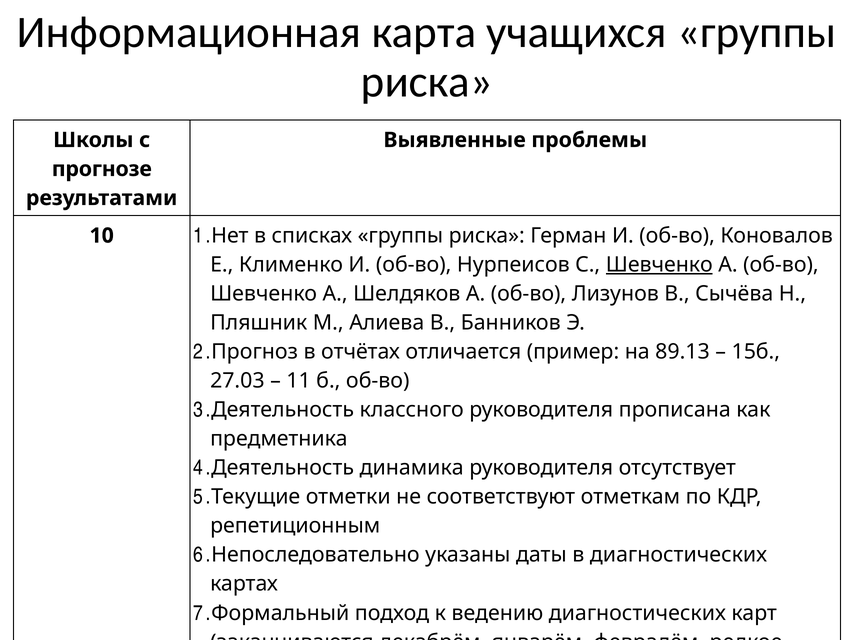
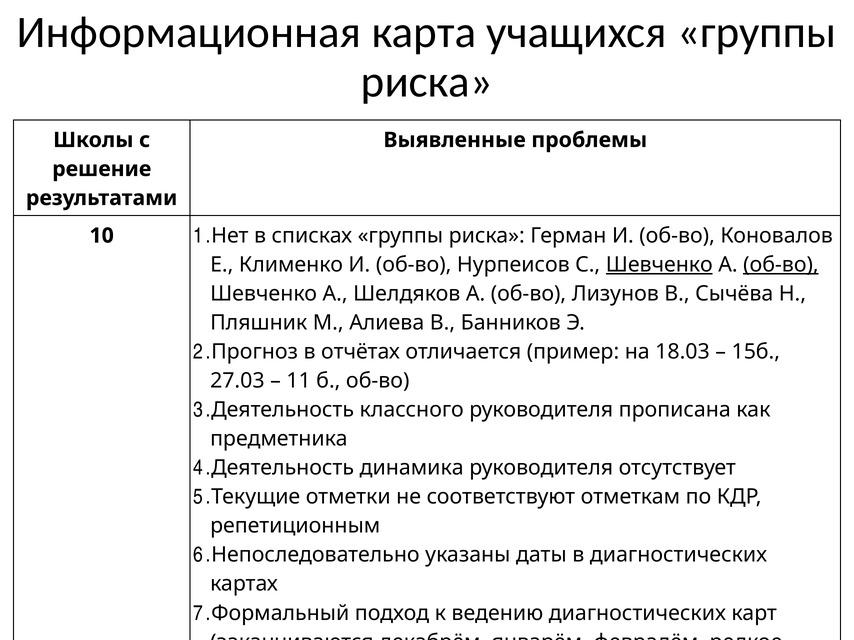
прогнозе: прогнозе -> решение (102, 169)
об-во underline: none -> present (781, 265)
89.13: 89.13 -> 18.03 (683, 352)
